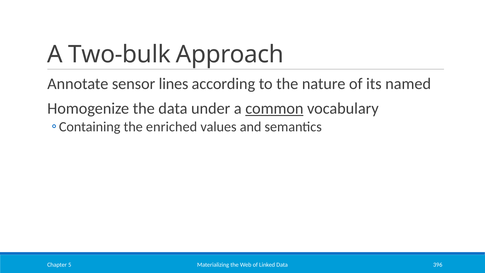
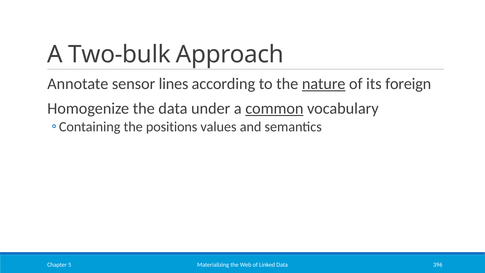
nature underline: none -> present (324, 84)
named: named -> foreign (408, 84)
enriched: enriched -> positions (172, 127)
